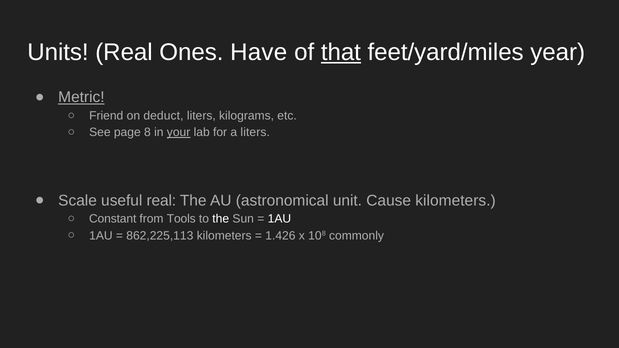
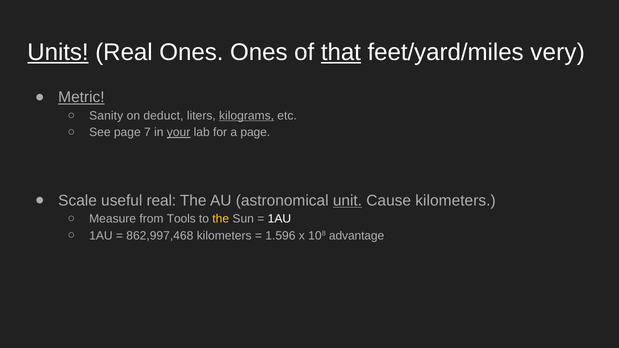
Units underline: none -> present (58, 52)
Ones Have: Have -> Ones (259, 52)
year: year -> very (558, 52)
Friend: Friend -> Sanity (106, 116)
kilograms underline: none -> present (247, 116)
8: 8 -> 7 (147, 132)
a liters: liters -> page (255, 132)
unit underline: none -> present (347, 201)
Constant: Constant -> Measure (113, 219)
the colour: white -> yellow (221, 219)
862,225,113: 862,225,113 -> 862,997,468 (160, 236)
1.426: 1.426 -> 1.596 (280, 236)
commonly: commonly -> advantage (357, 236)
